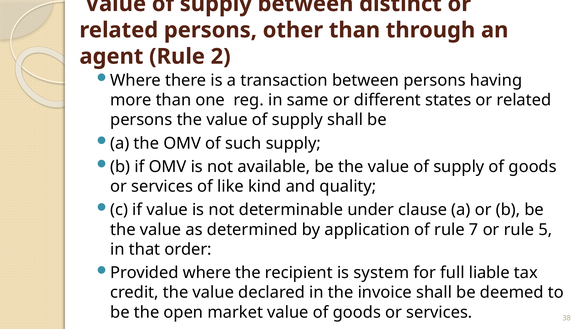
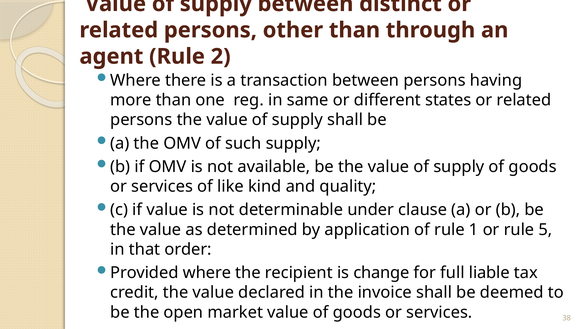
7: 7 -> 1 (474, 230)
system: system -> change (381, 273)
